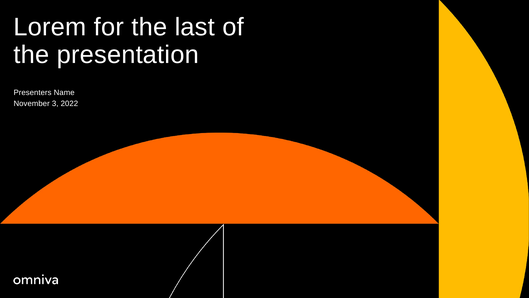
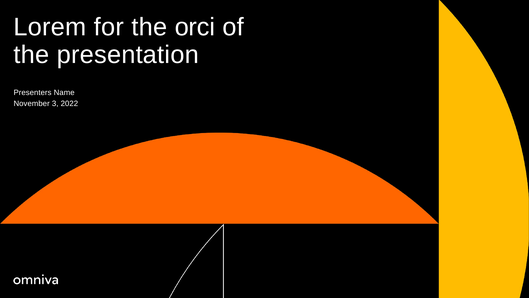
last: last -> orci (195, 27)
